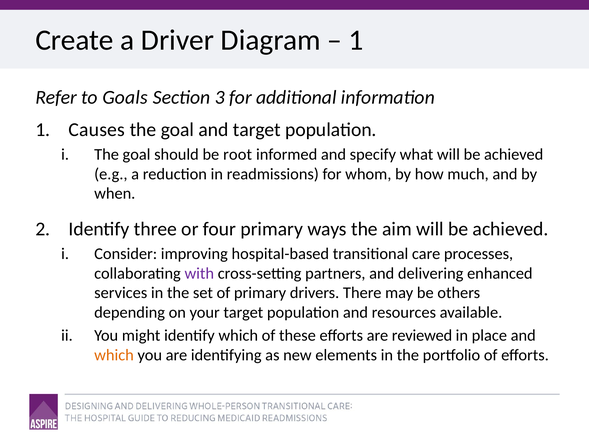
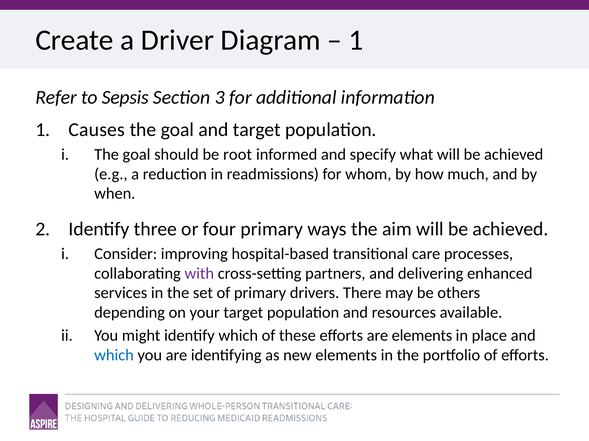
Goals: Goals -> Sepsis (125, 98)
are reviewed: reviewed -> elements (422, 336)
which colour: orange -> blue (114, 356)
